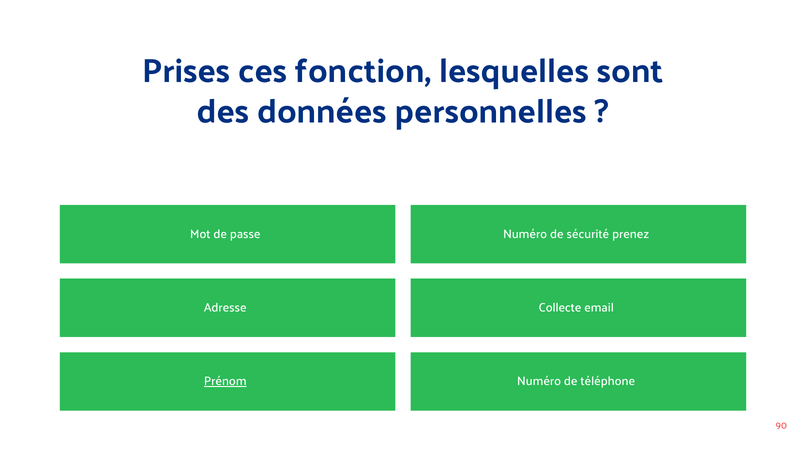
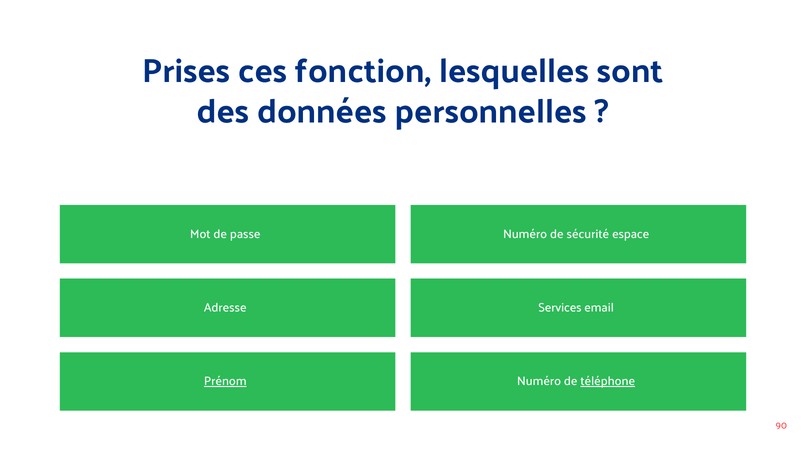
prenez: prenez -> espace (631, 234)
Collecte: Collecte -> Services (560, 308)
téléphone underline: none -> present (608, 382)
